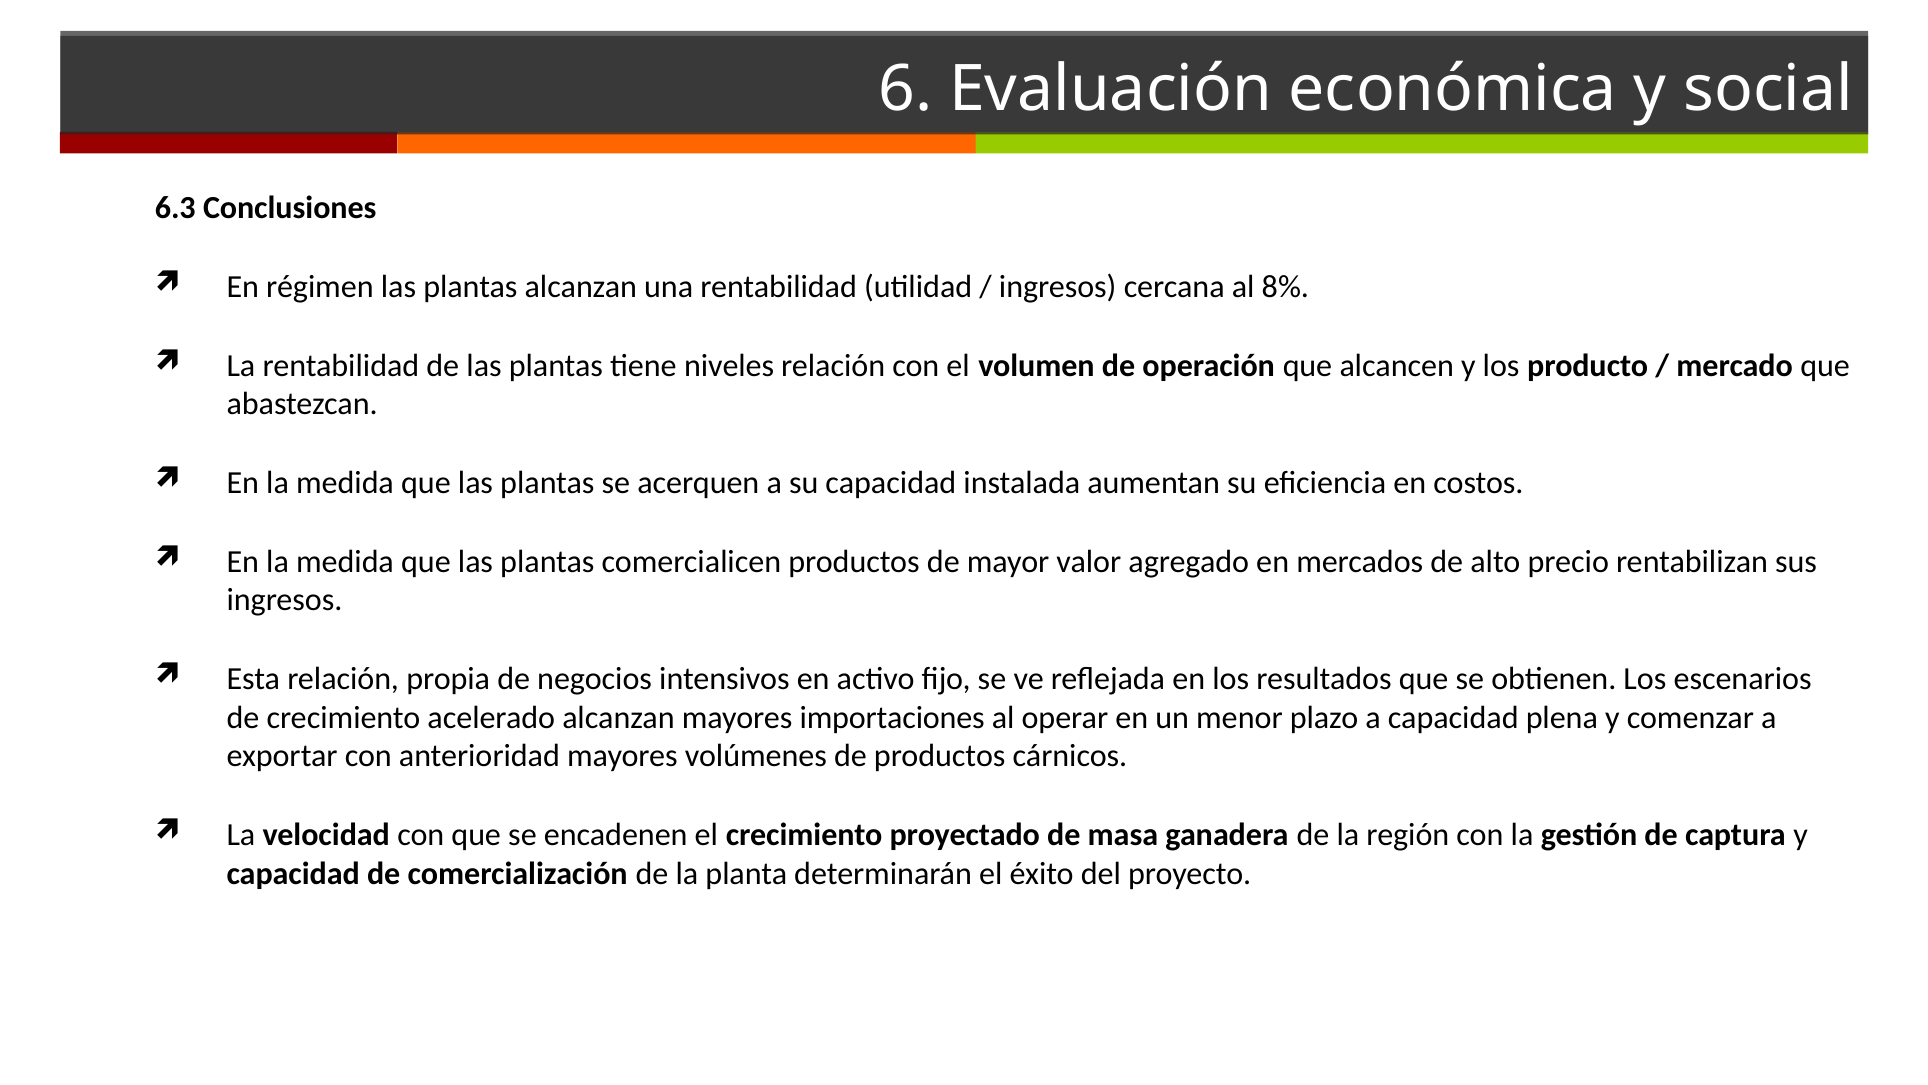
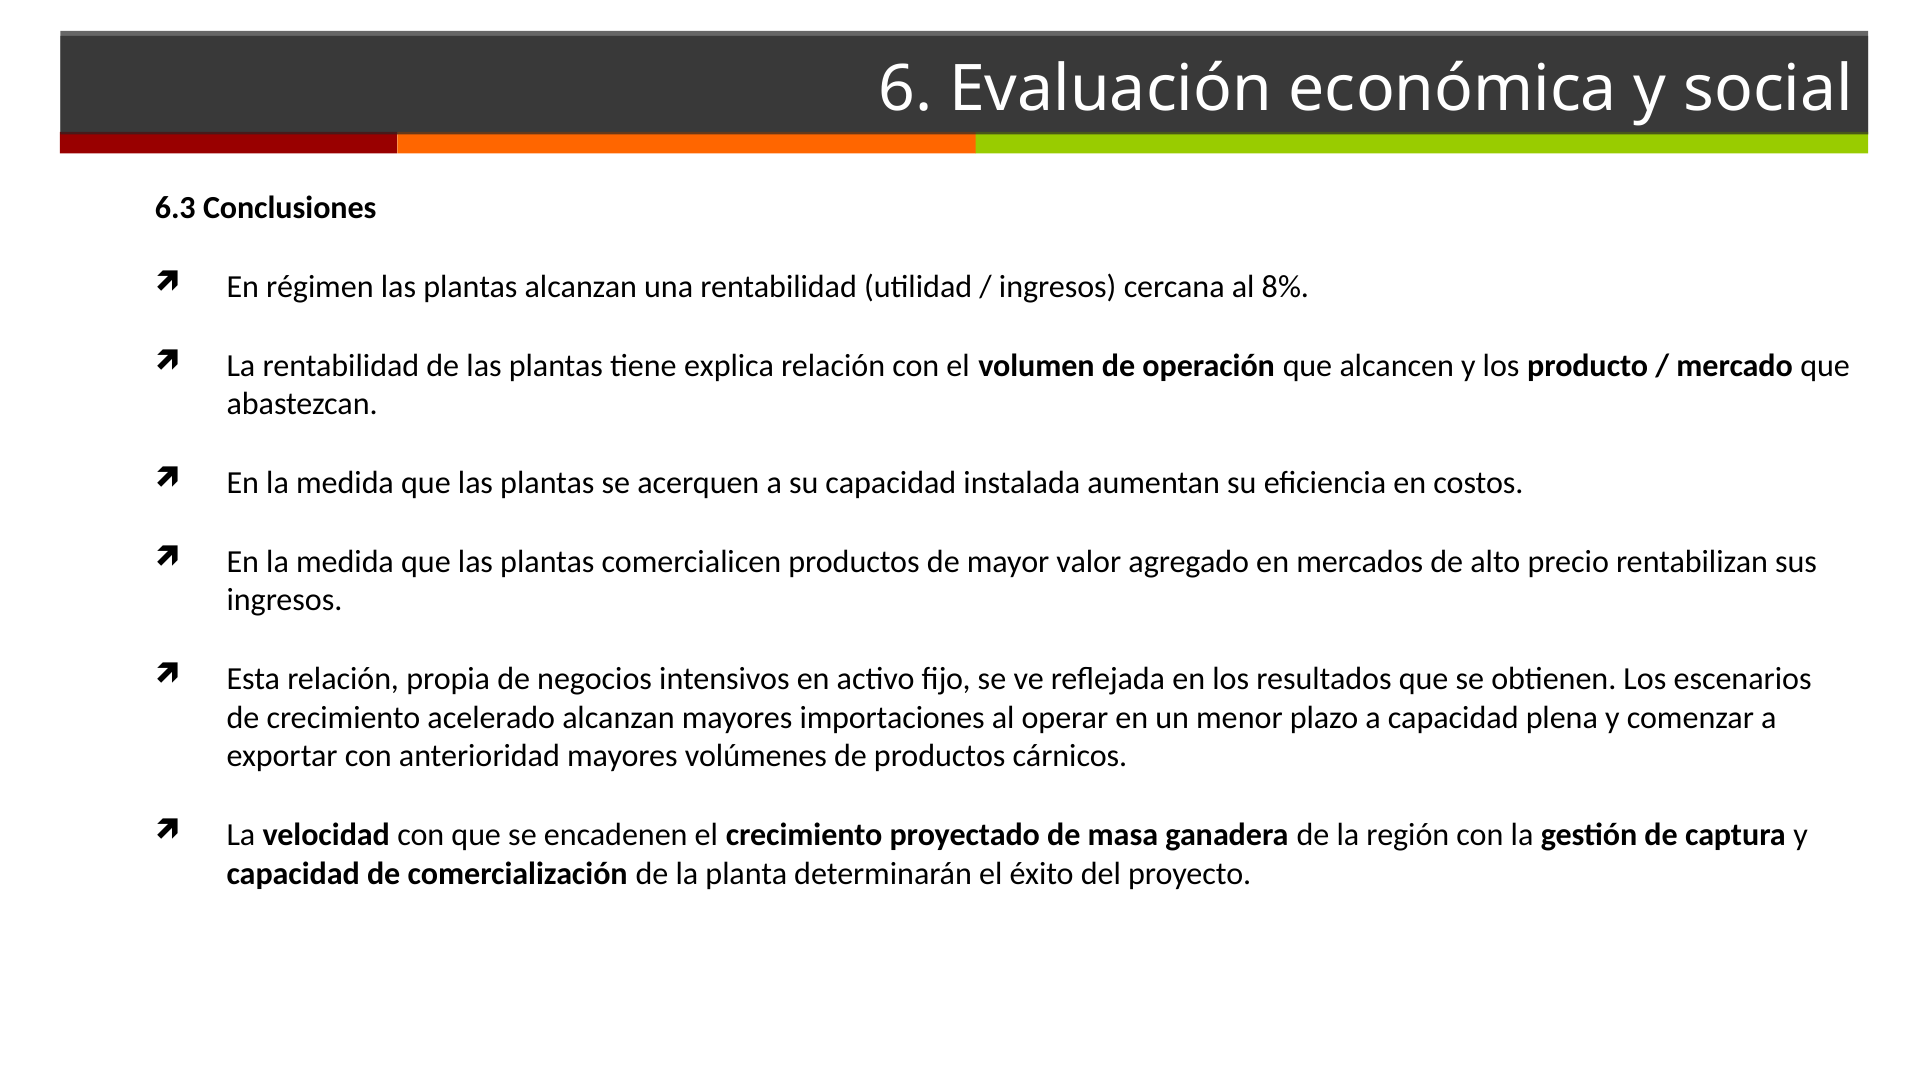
niveles: niveles -> explica (729, 365)
